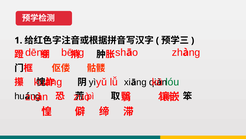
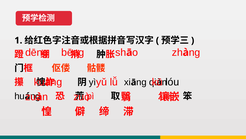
lóu colour: green -> black (172, 82)
